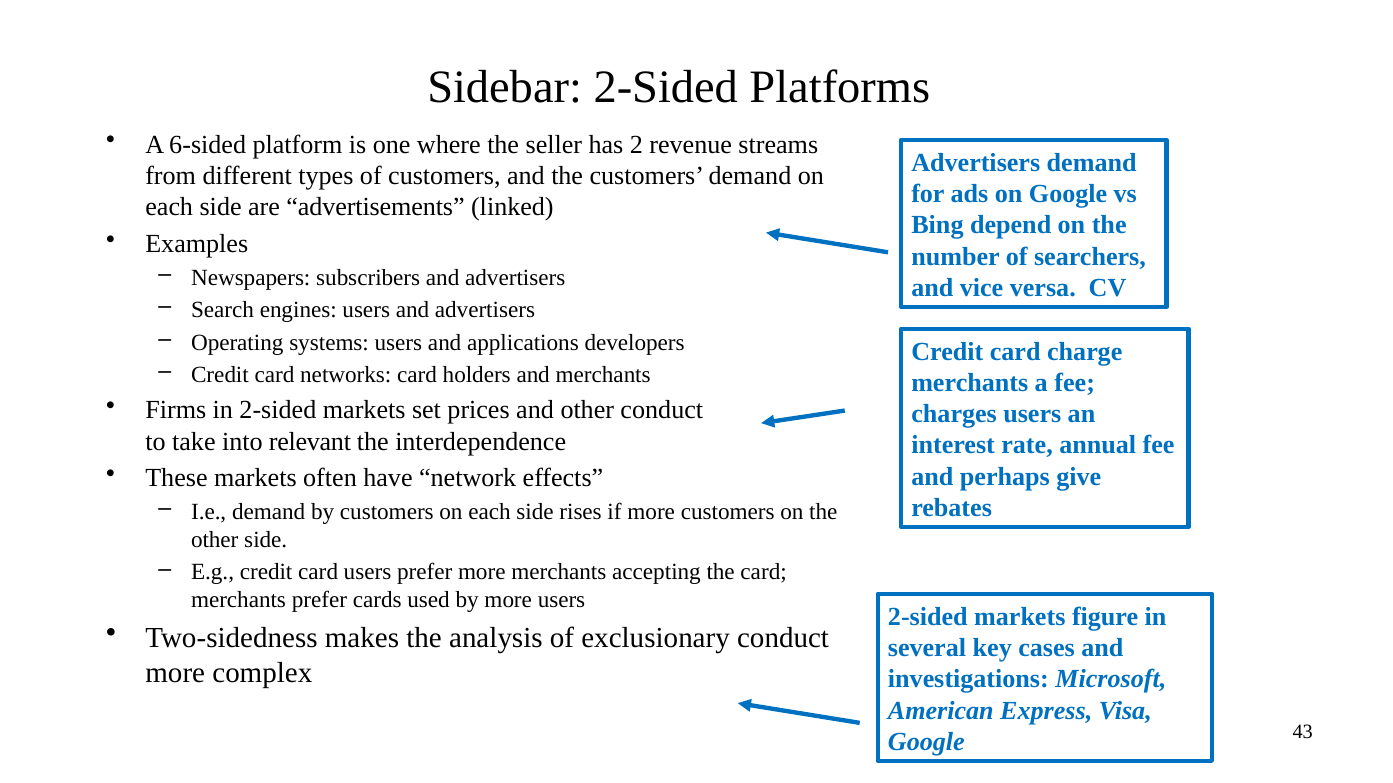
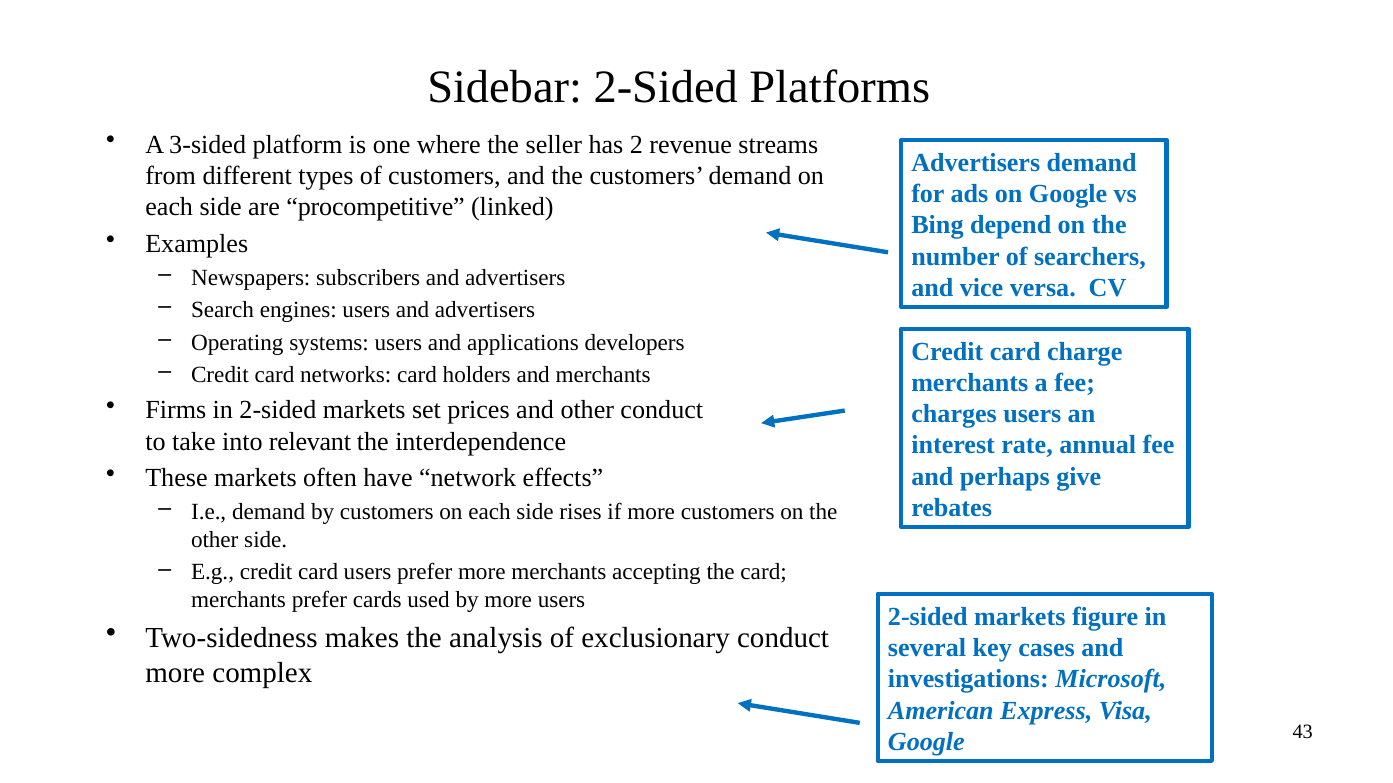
6-sided: 6-sided -> 3-sided (208, 145)
advertisements: advertisements -> procompetitive (376, 207)
